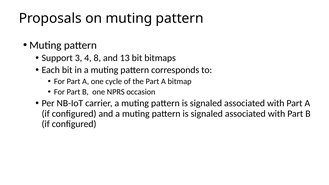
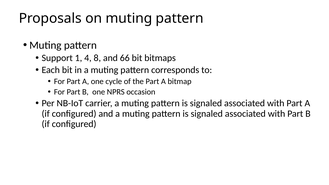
3: 3 -> 1 (79, 58)
13: 13 -> 66 (125, 58)
